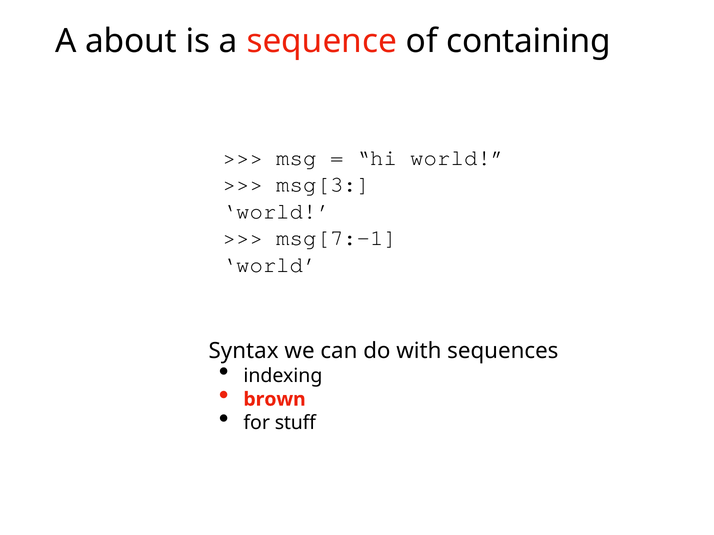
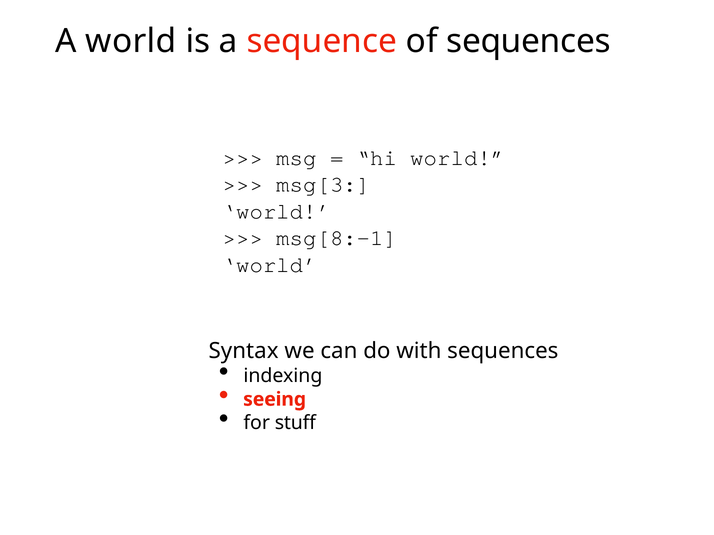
A about: about -> world (131, 41)
of containing: containing -> sequences (529, 41)
msg[7:-1: msg[7:-1 -> msg[8:-1 (337, 238)
brown: brown -> seeing (275, 400)
